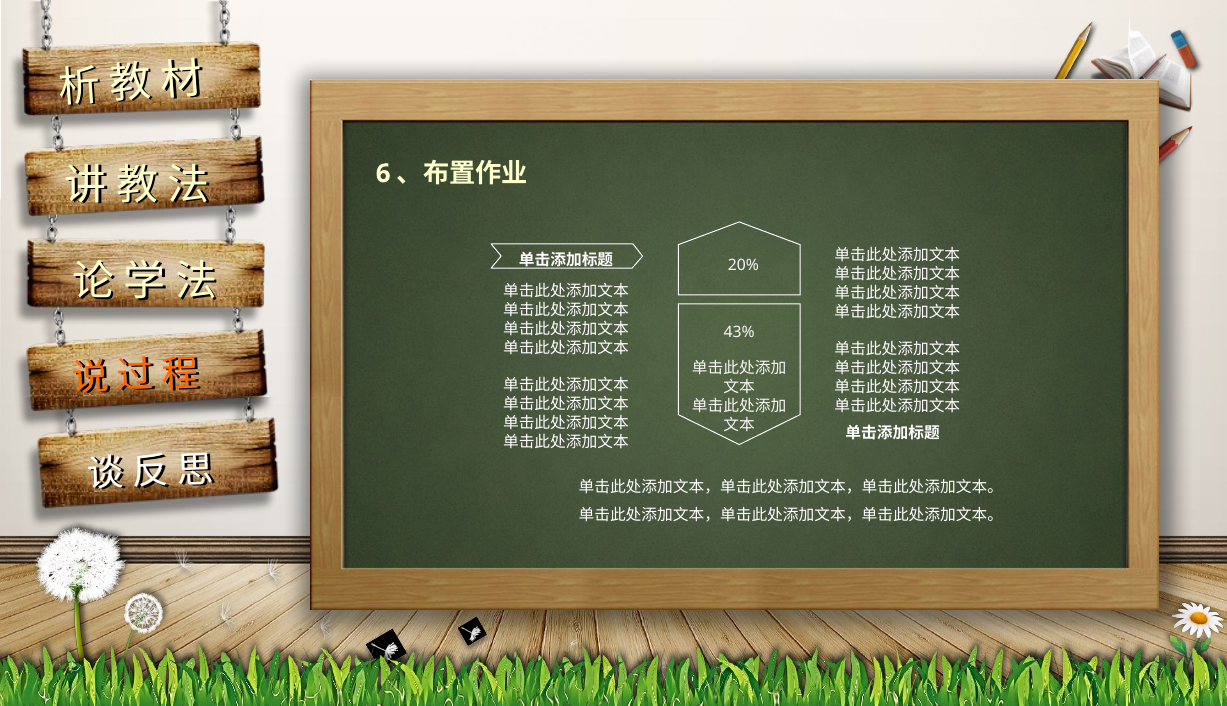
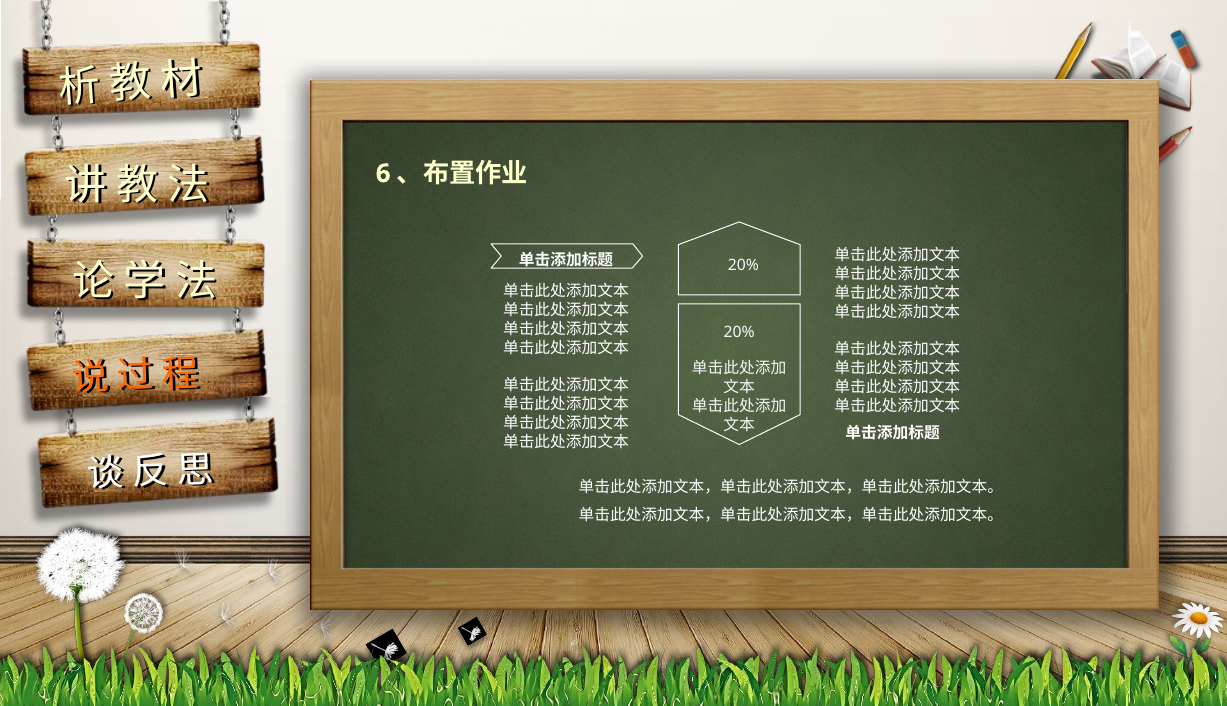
43%: 43% -> 20% (739, 333)
